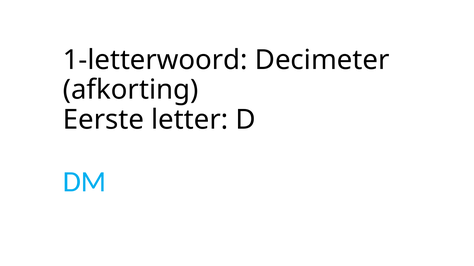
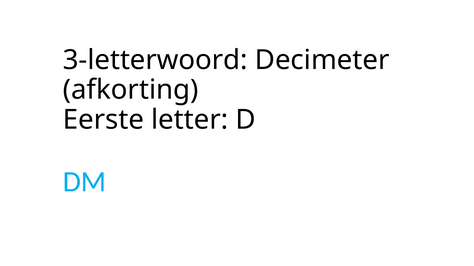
1-letterwoord: 1-letterwoord -> 3-letterwoord (155, 60)
